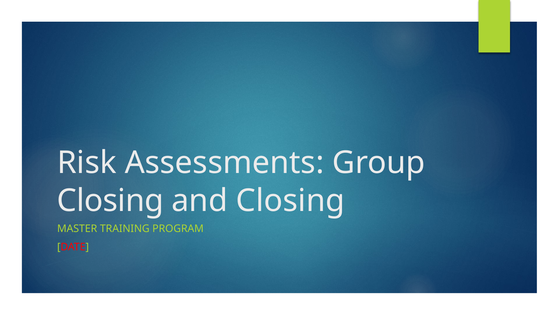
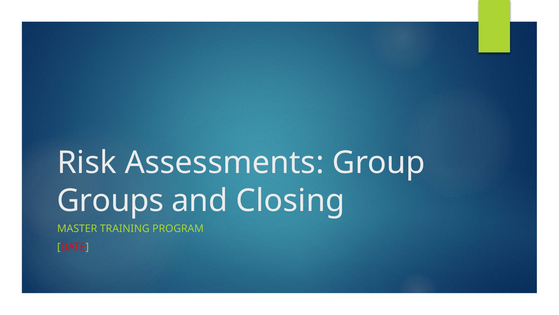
Closing: Closing -> Groups (110, 200)
